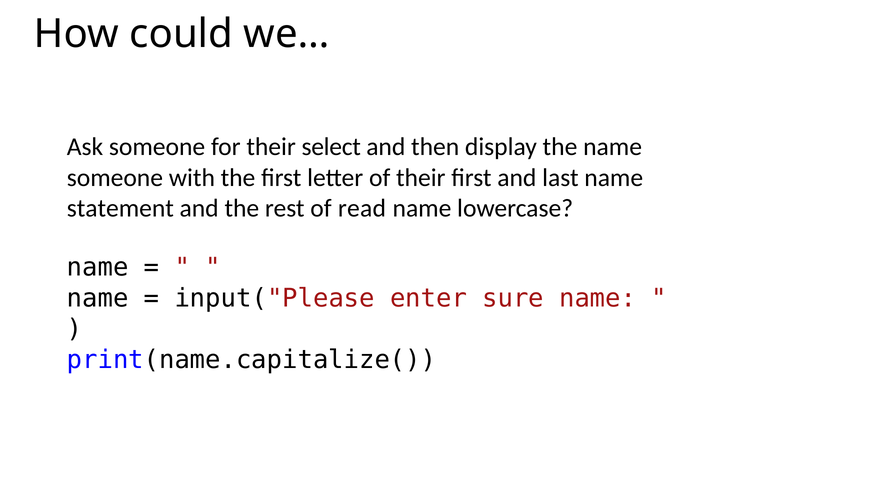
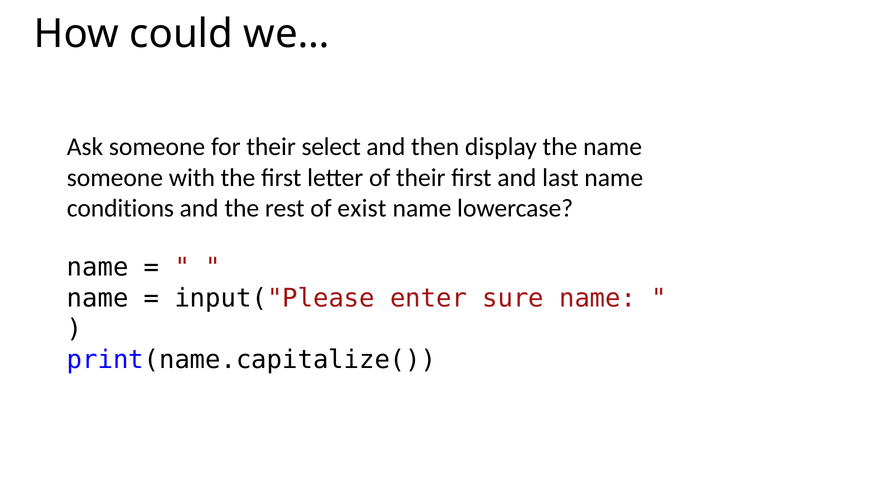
statement: statement -> conditions (120, 208)
read: read -> exist (362, 208)
